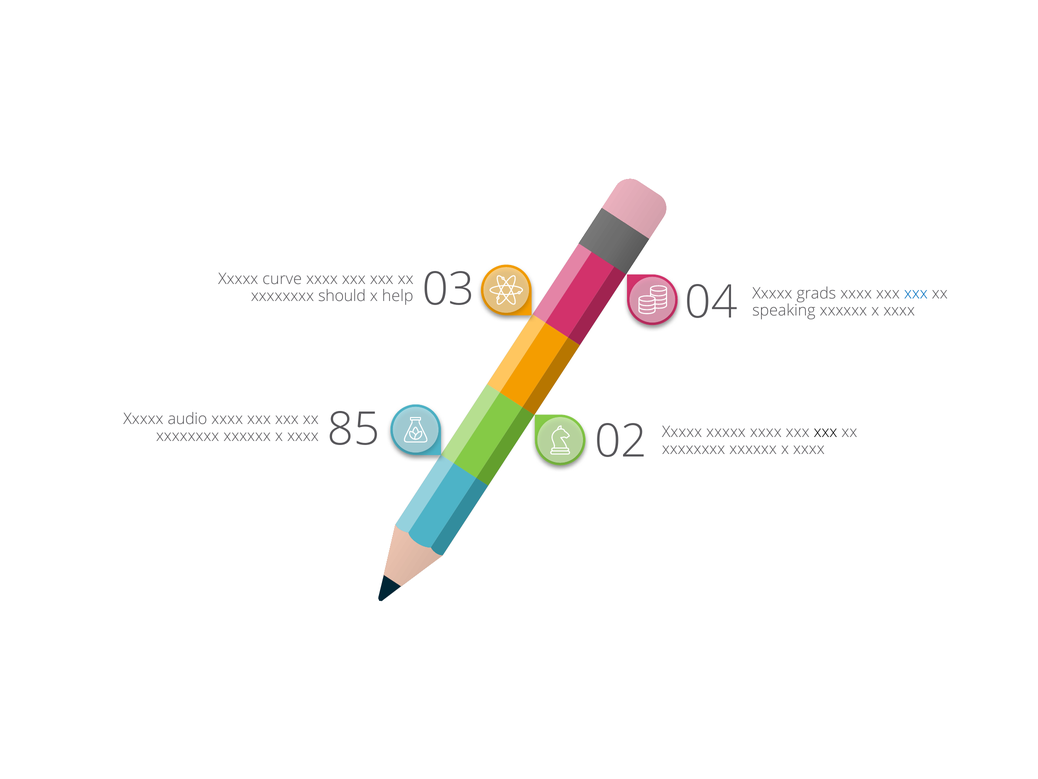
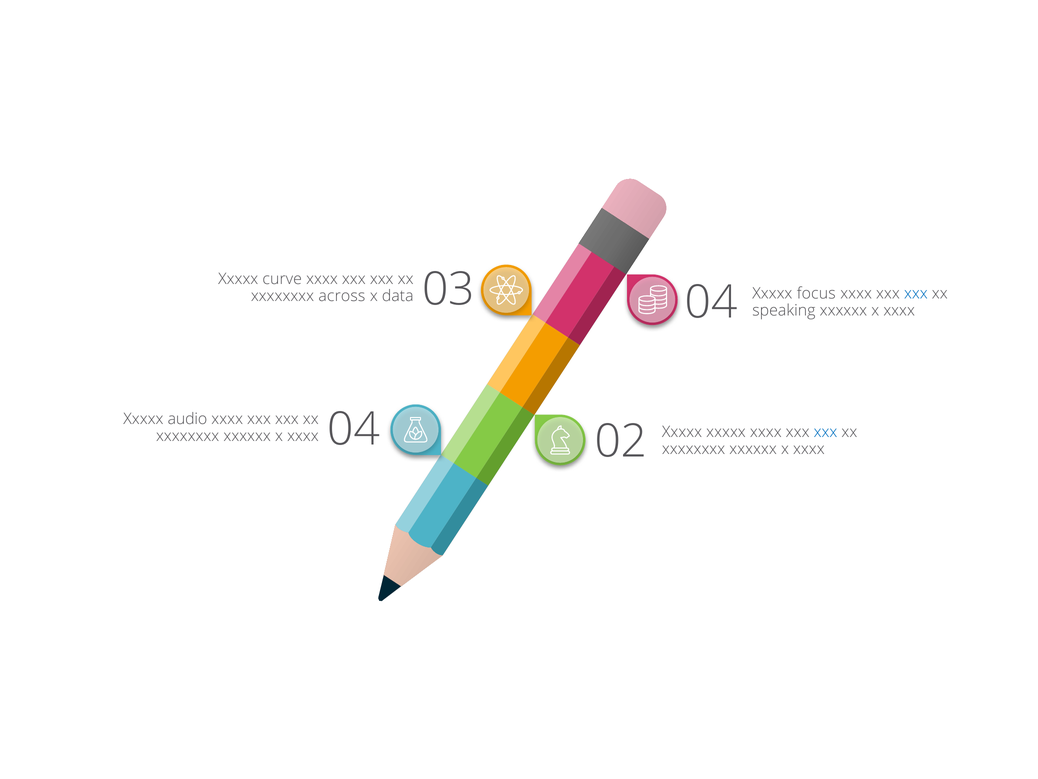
grads: grads -> focus (816, 293)
should: should -> across (342, 296)
help: help -> data (398, 296)
xxx colour: black -> blue (826, 432)
85: 85 -> 04 (354, 429)
